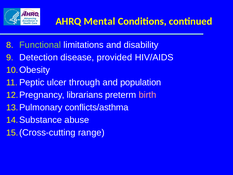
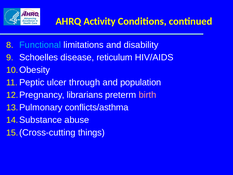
Mental: Mental -> Activity (100, 21)
Functional colour: light green -> light blue (40, 45)
Detection: Detection -> Schoelles (39, 57)
provided: provided -> reticulum (115, 57)
range: range -> things (91, 132)
